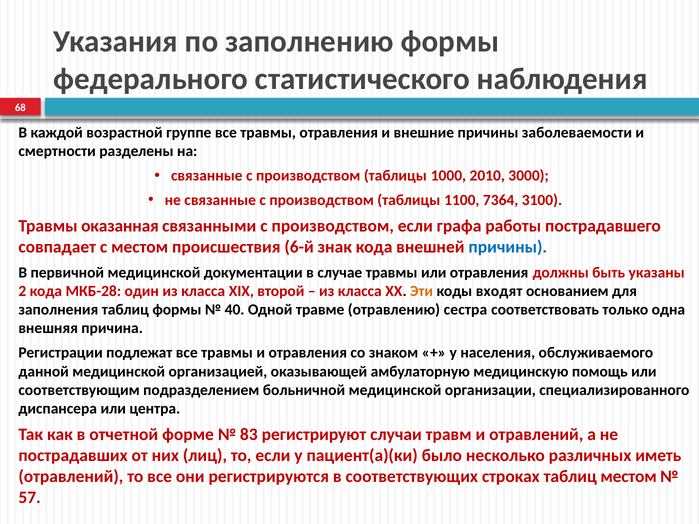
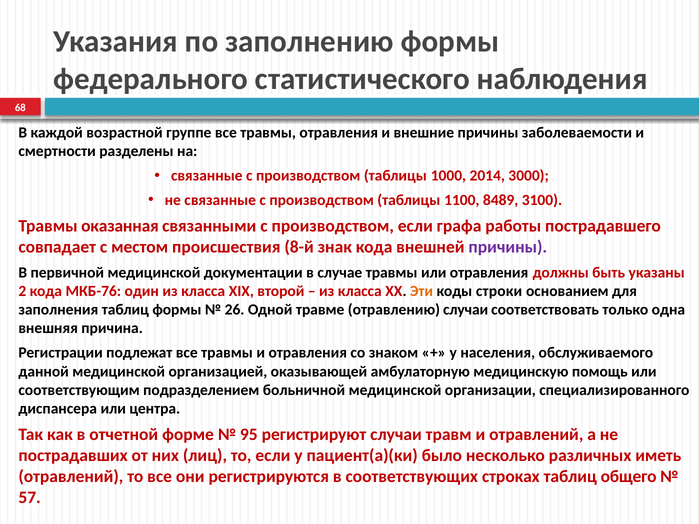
2010: 2010 -> 2014 (487, 176)
7364: 7364 -> 8489 (501, 200)
6-й: 6-й -> 8-й (299, 247)
причины colour: blue -> purple (508, 247)
МКБ-28: МКБ-28 -> МКБ-76 (93, 291)
входят: входят -> строки (499, 291)
40: 40 -> 26 (235, 310)
отравлению сестра: сестра -> случаи (466, 310)
83: 83 -> 95 (249, 435)
таблиц местом: местом -> общего (629, 477)
